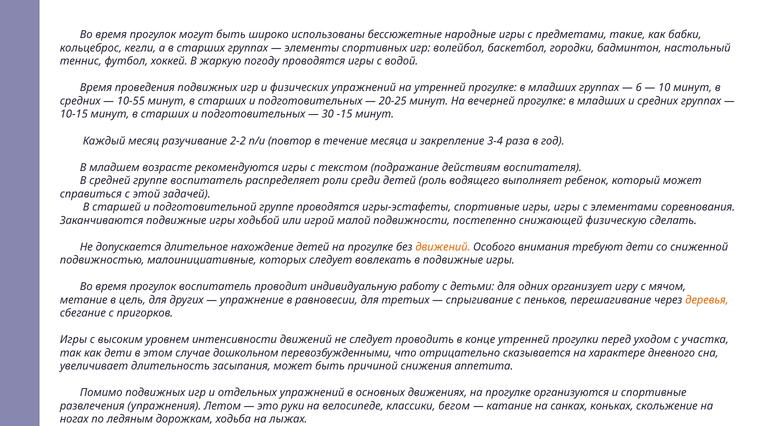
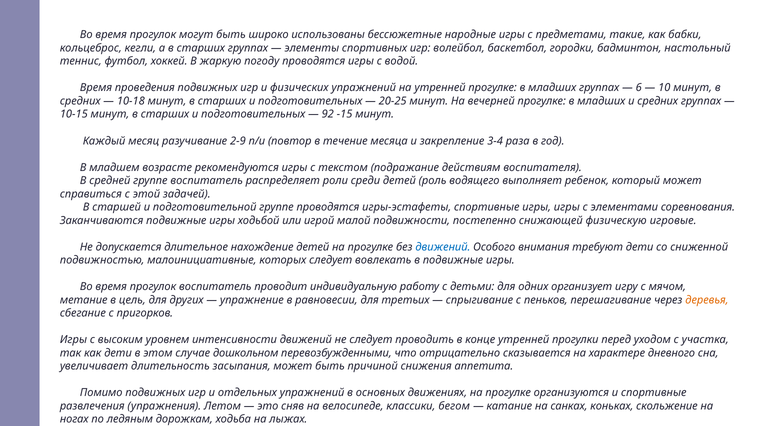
10-55: 10-55 -> 10-18 (131, 101)
30: 30 -> 92 (328, 114)
2-2: 2-2 -> 2-9 (238, 141)
сделать: сделать -> игровые (673, 221)
движений colour: orange -> blue (443, 247)
руки: руки -> сняв (293, 406)
